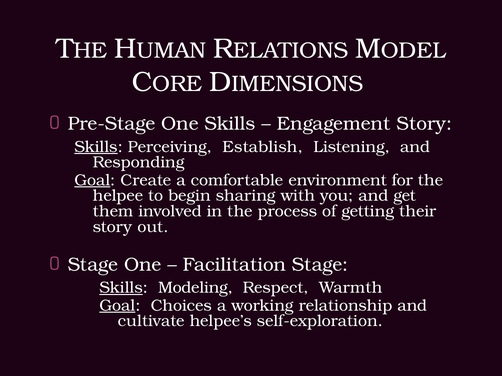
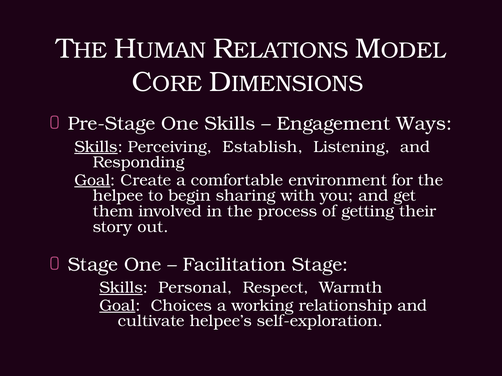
Engagement Story: Story -> Ways (424, 124)
Modeling: Modeling -> Personal (195, 288)
